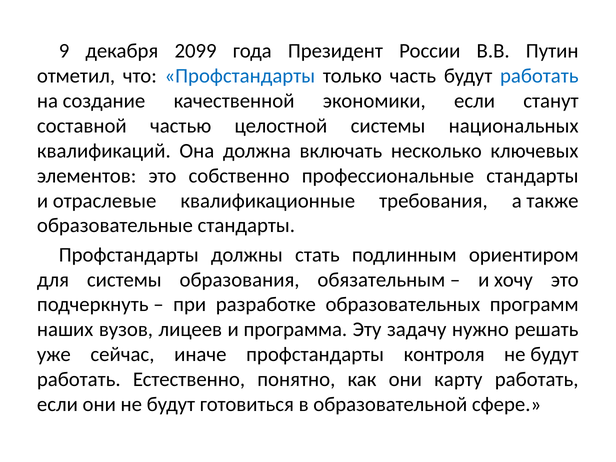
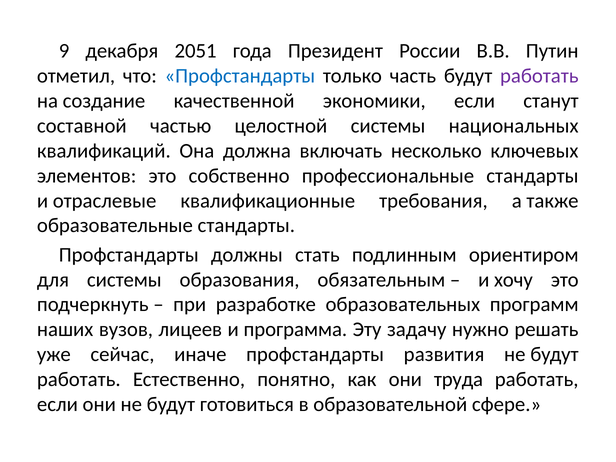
2099: 2099 -> 2051 (196, 51)
работать colour: blue -> purple (539, 76)
контроля: контроля -> развития (444, 355)
карту: карту -> труда (458, 380)
